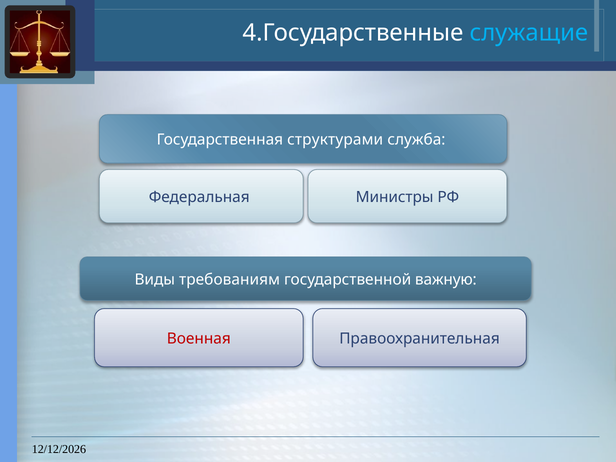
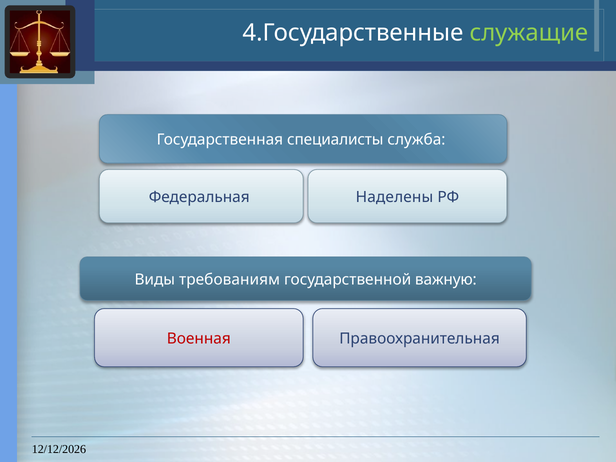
служащие colour: light blue -> light green (529, 33)
структурами: структурами -> специалисты (335, 140)
Министры: Министры -> Наделены (394, 197)
